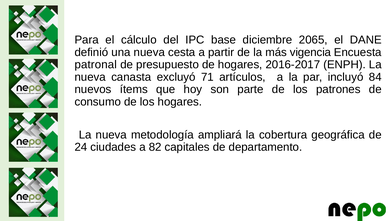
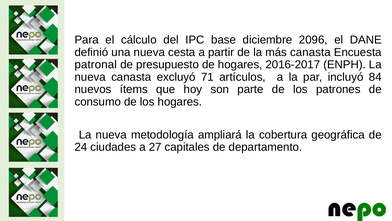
2065: 2065 -> 2096 (313, 40)
más vigencia: vigencia -> canasta (310, 52)
82: 82 -> 27 (155, 147)
